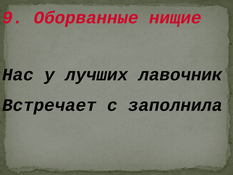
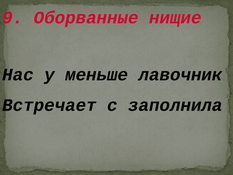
лучших: лучших -> меньше (97, 75)
